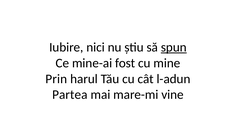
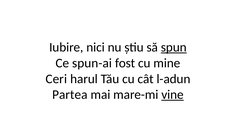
mine-ai: mine-ai -> spun-ai (92, 63)
Prin: Prin -> Ceri (56, 79)
vine underline: none -> present (173, 94)
